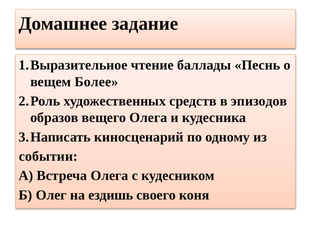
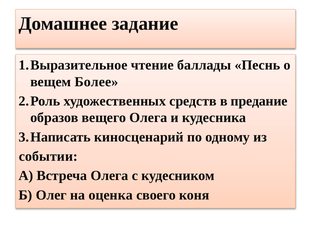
эпизодов: эпизодов -> предание (259, 101)
ездишь: ездишь -> оценка (111, 195)
